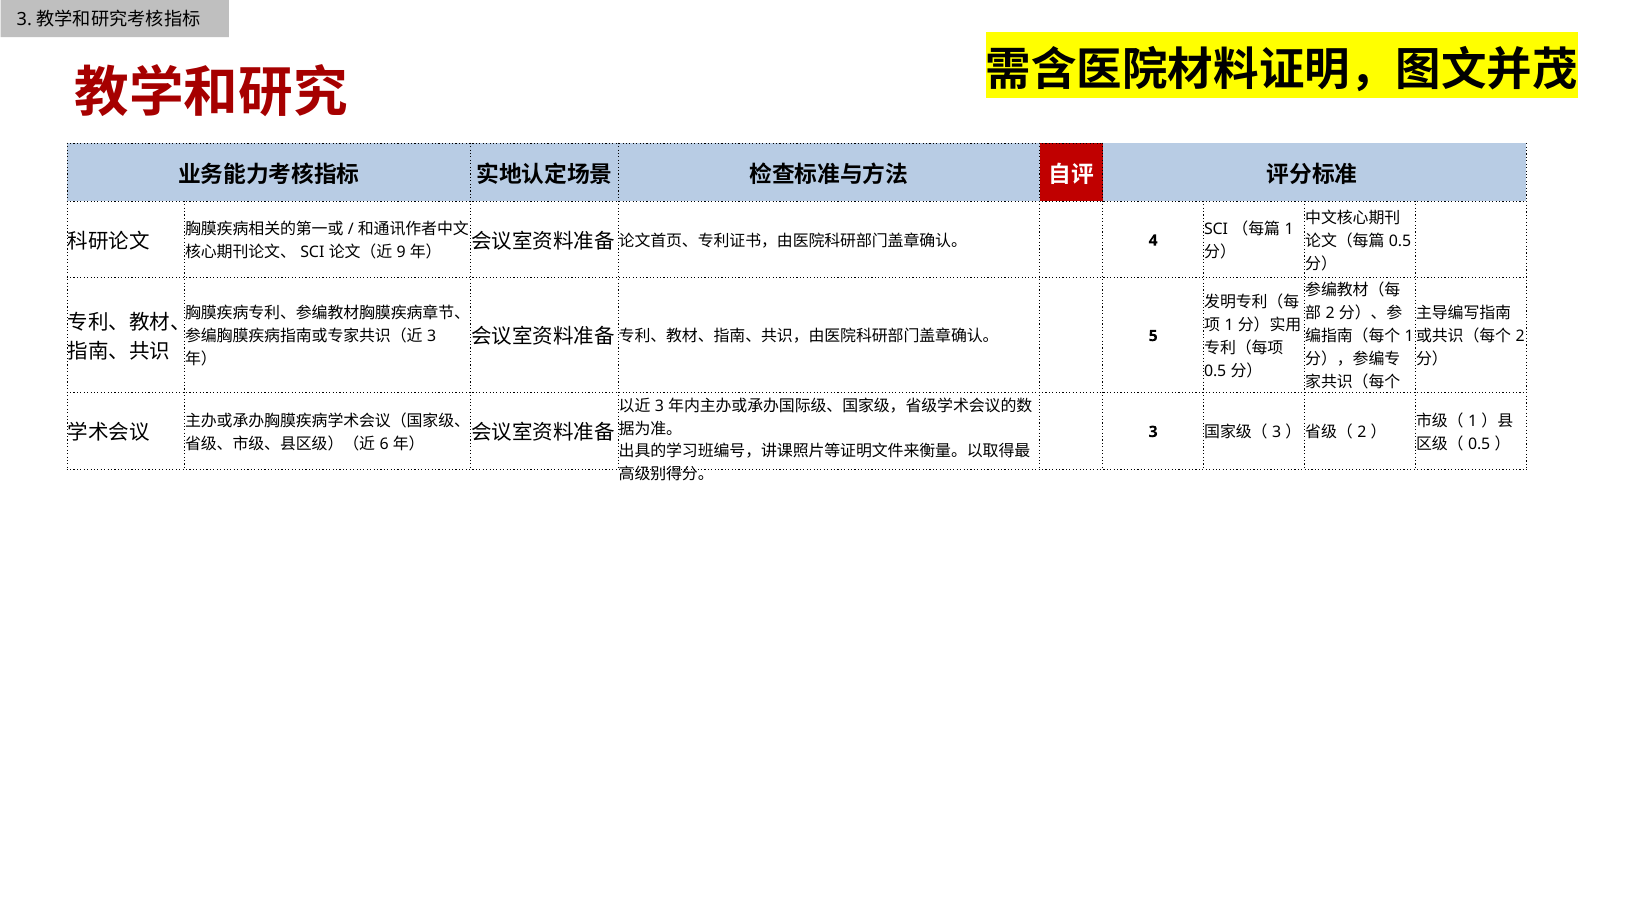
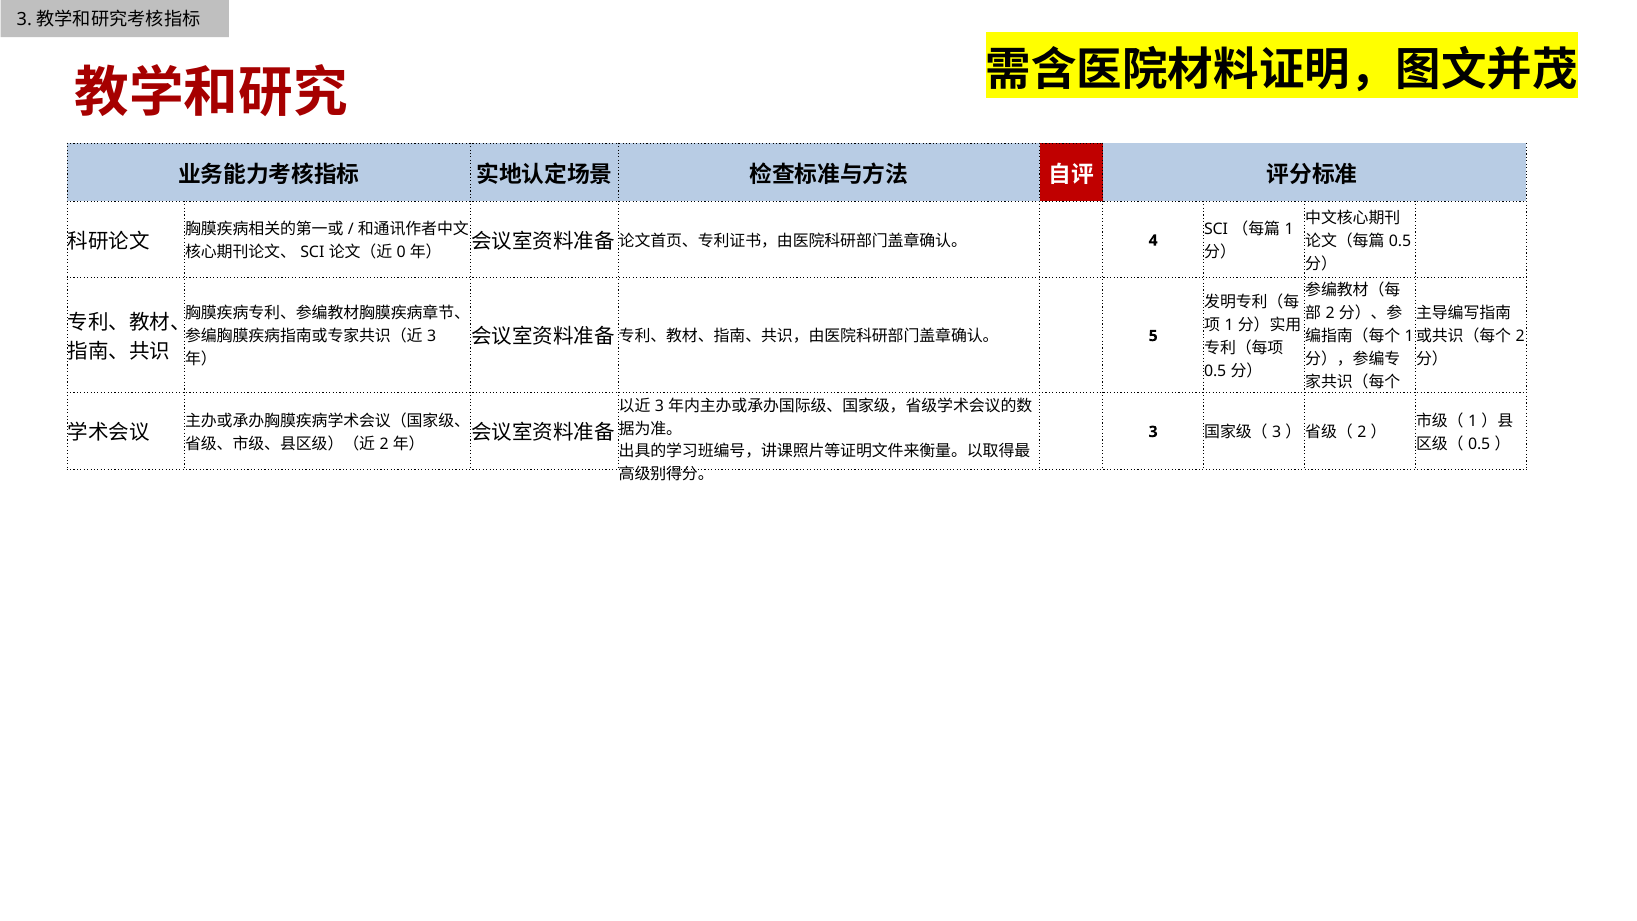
9: 9 -> 0 (401, 253)
6: 6 -> 2 (384, 444)
